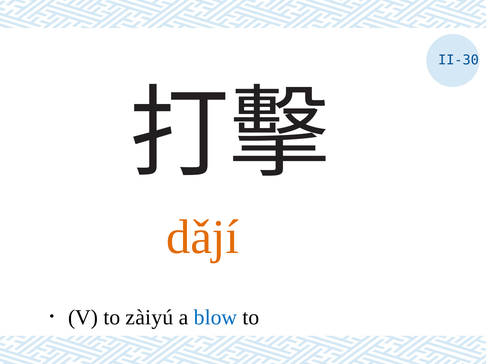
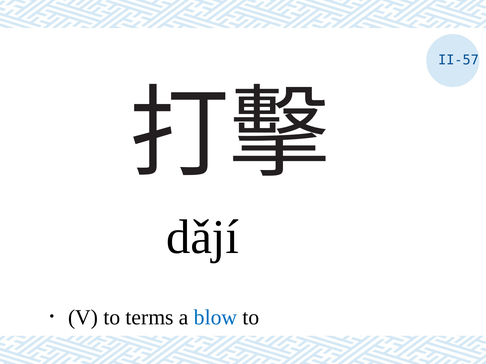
II-30: II-30 -> II-57 (458, 60)
dǎjí colour: orange -> black (202, 237)
zàiyú: zàiyú -> terms (150, 318)
